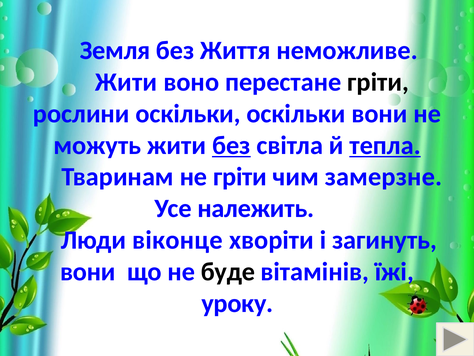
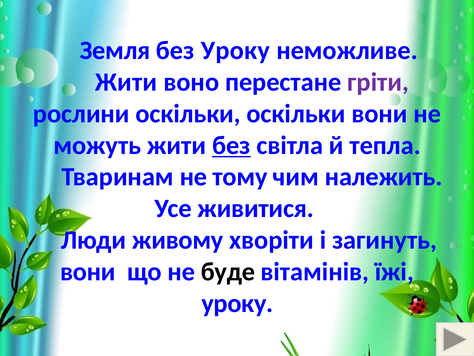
без Життя: Життя -> Уроку (235, 50)
гріти colour: black -> purple (378, 82)
тепла underline: present -> none (385, 145)
не гріти: гріти -> тому (240, 177)
замерзне: замерзне -> належить (384, 177)
належить: належить -> живитися (256, 208)
віконце: віконце -> живому (178, 240)
